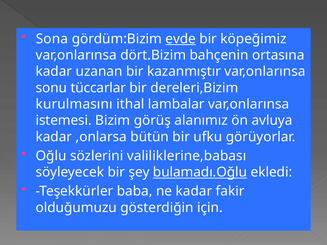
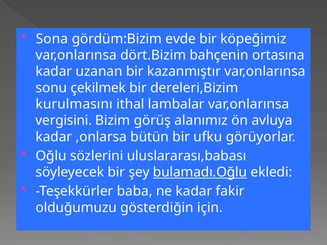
evde underline: present -> none (181, 39)
tüccarlar: tüccarlar -> çekilmek (98, 88)
istemesi: istemesi -> vergisini (64, 121)
valiliklerine,babası: valiliklerine,babası -> uluslararası,babası (187, 156)
